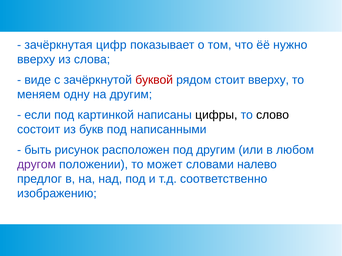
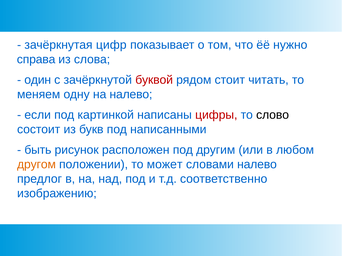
вверху: вверху -> справа (36, 59)
виде: виде -> один (38, 80)
стоит вверху: вверху -> читать (268, 80)
на другим: другим -> налево (131, 95)
цифры colour: black -> red (216, 115)
другом colour: purple -> orange (36, 165)
